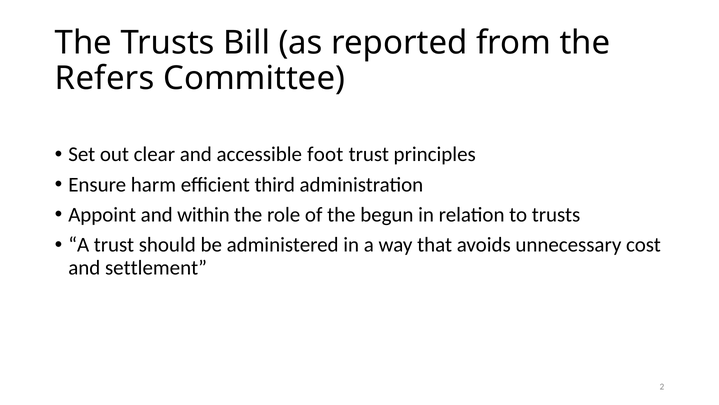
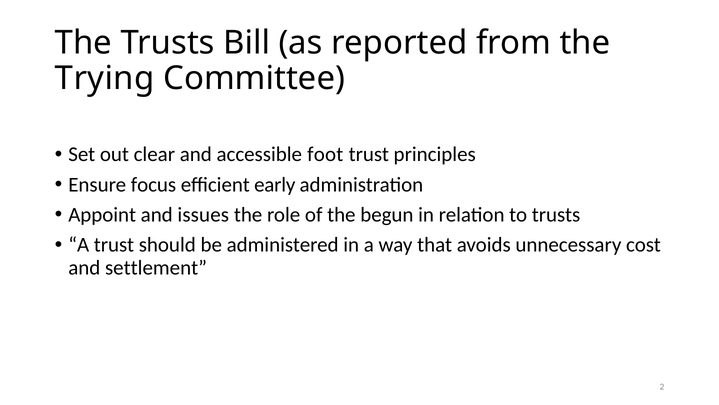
Refers: Refers -> Trying (105, 78)
harm: harm -> focus (153, 184)
third: third -> early (275, 184)
within: within -> issues (203, 215)
